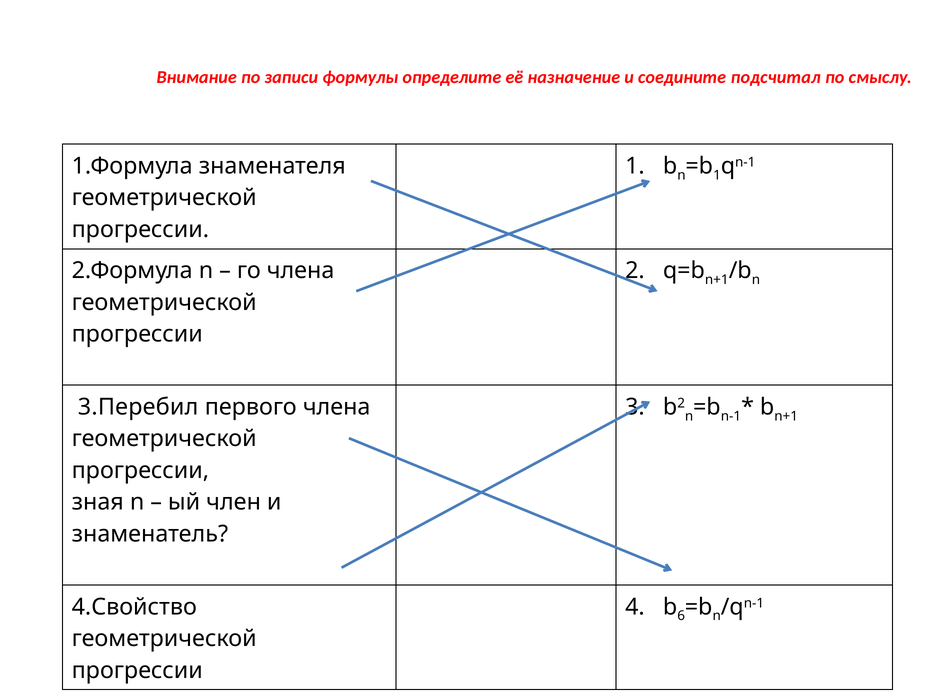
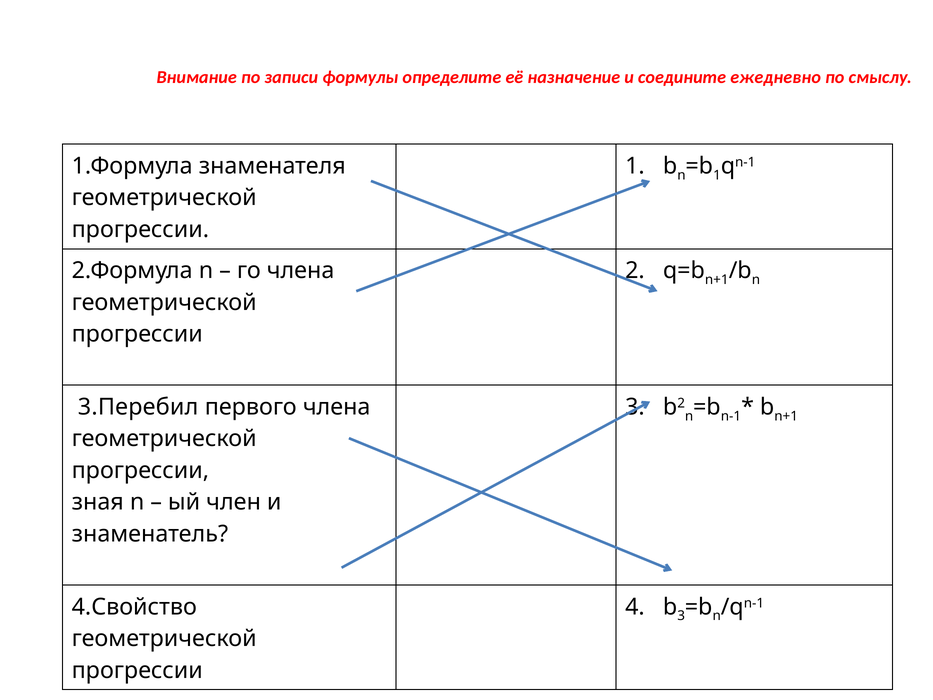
подсчитал: подсчитал -> ежедневно (776, 77)
6: 6 -> 3 (681, 616)
